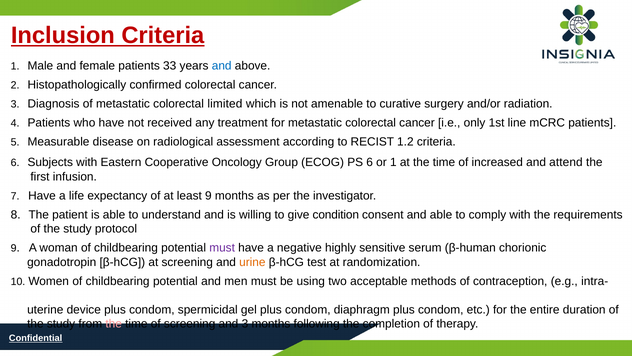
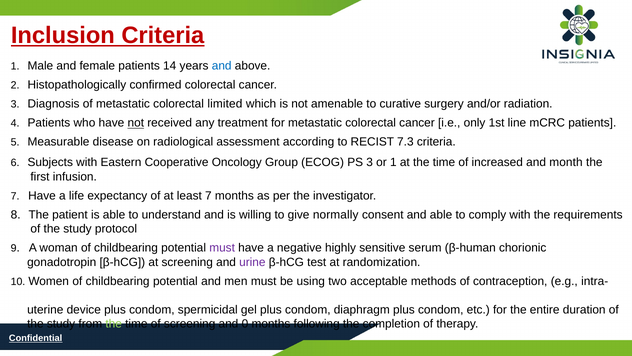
33: 33 -> 14 (170, 66)
not underline: none -> present (136, 123)
1.2: 1.2 -> 7.3 (405, 142)
PS 6: 6 -> 3 (370, 162)
attend: attend -> month (566, 162)
least 9: 9 -> 7 (208, 196)
condition: condition -> normally (336, 214)
urine colour: orange -> purple (252, 262)
the colour: pink -> light green (114, 324)
and 3: 3 -> 0 (245, 324)
